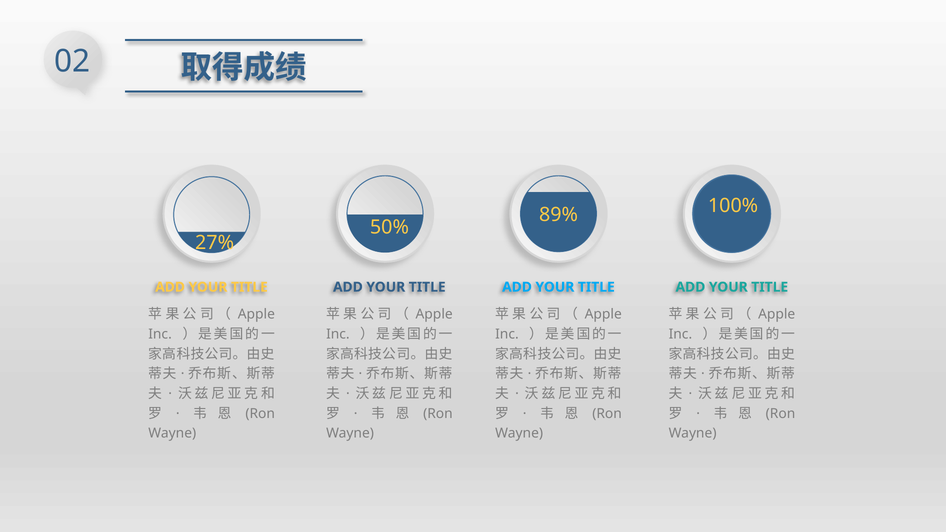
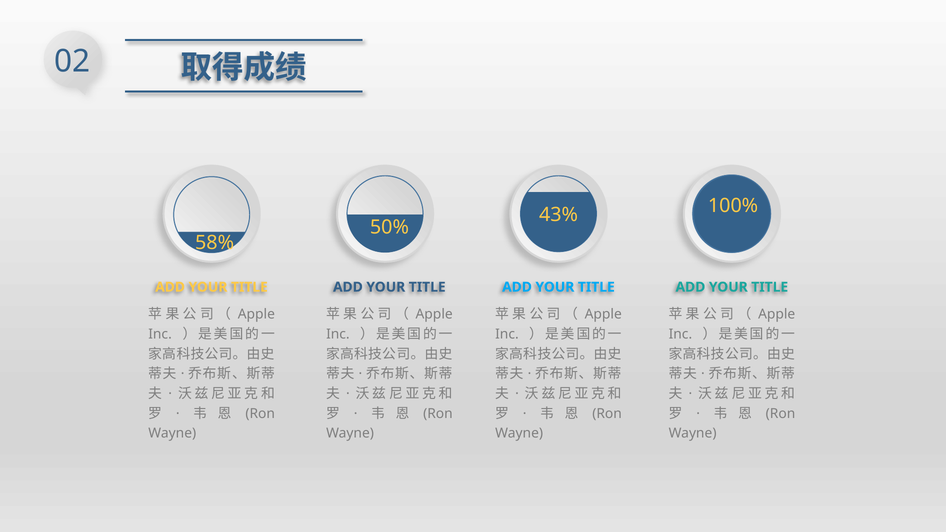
89%: 89% -> 43% (559, 215)
27%: 27% -> 58% (215, 243)
